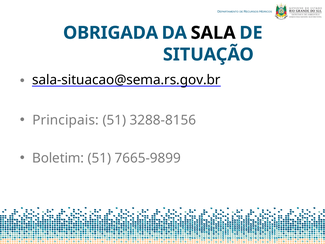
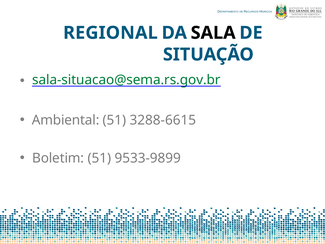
OBRIGADA: OBRIGADA -> REGIONAL (110, 33)
sala-situacao@sema.rs.gov.br colour: black -> green (126, 80)
Principais: Principais -> Ambiental (66, 120)
3288-8156: 3288-8156 -> 3288-6615 (163, 120)
7665-9899: 7665-9899 -> 9533-9899 (148, 158)
